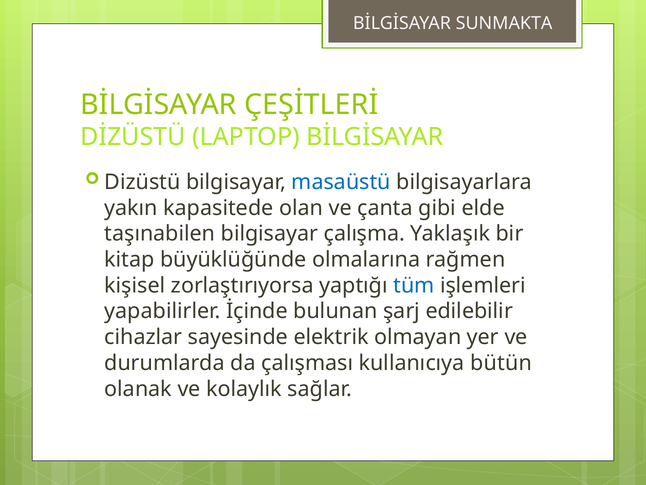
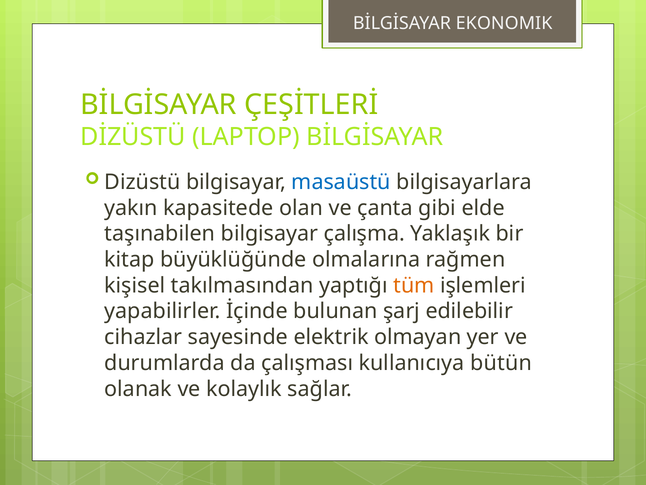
SUNMAKTA: SUNMAKTA -> EKONOMIK (504, 23)
zorlaştırıyorsa: zorlaştırıyorsa -> takılmasından (242, 285)
tüm colour: blue -> orange (414, 285)
